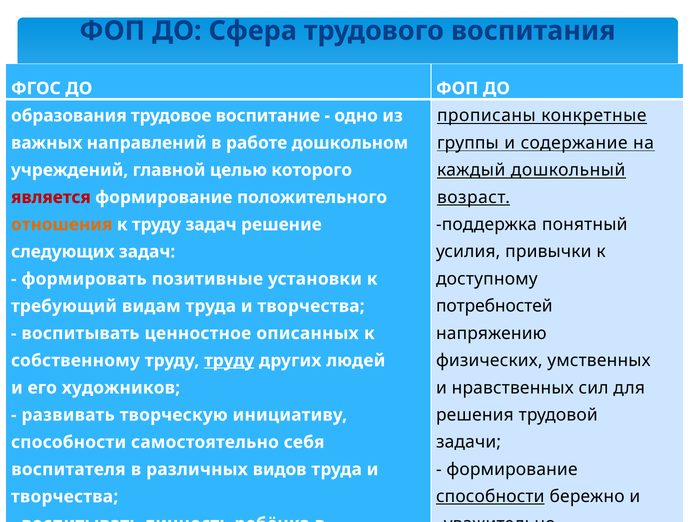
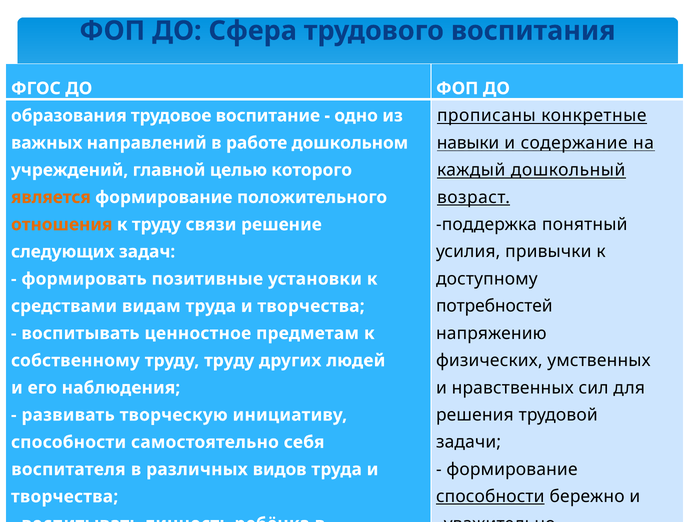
группы: группы -> навыки (468, 143)
является colour: red -> orange (51, 197)
труду задач: задач -> связи (211, 224)
требующий: требующий -> средствами (64, 306)
описанных: описанных -> предметам (307, 333)
труду underline: present -> none (229, 360)
художников: художников -> наблюдения (121, 387)
